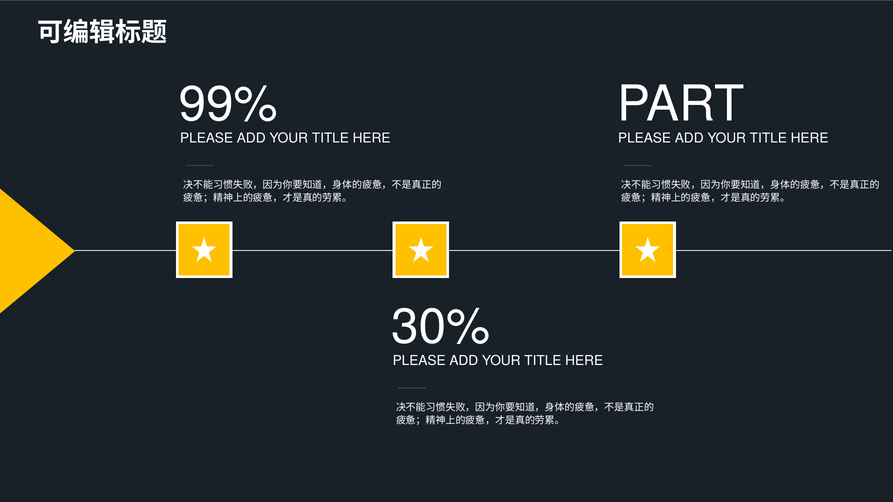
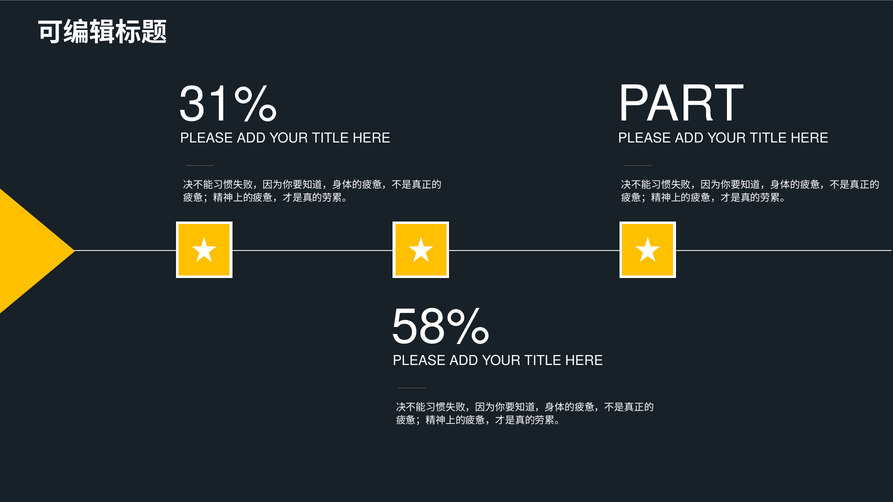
99%: 99% -> 31% (228, 105)
30%: 30% -> 58% (441, 327)
